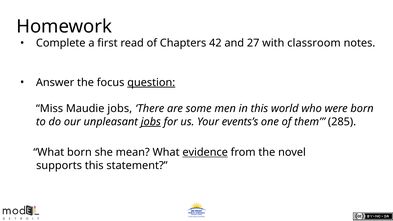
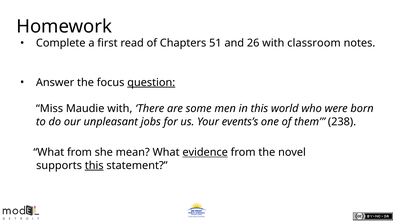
42: 42 -> 51 (215, 43)
27: 27 -> 26 (253, 43)
Maudie jobs: jobs -> with (120, 109)
jobs underline: present -> none (151, 122)
285: 285 -> 238 (342, 122)
What born: born -> from (79, 152)
this underline: none -> present (94, 165)
